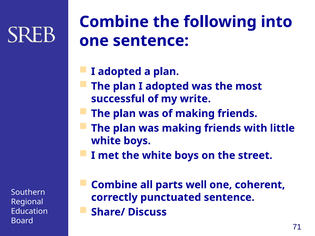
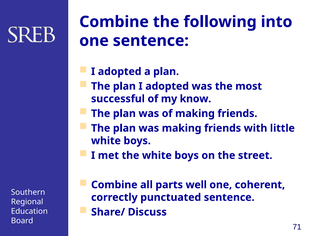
write: write -> know (195, 99)
